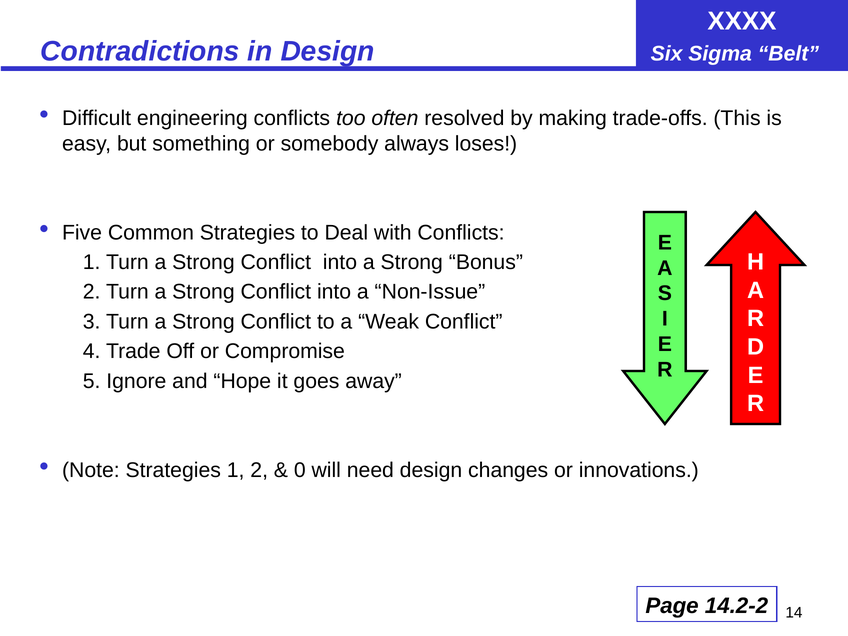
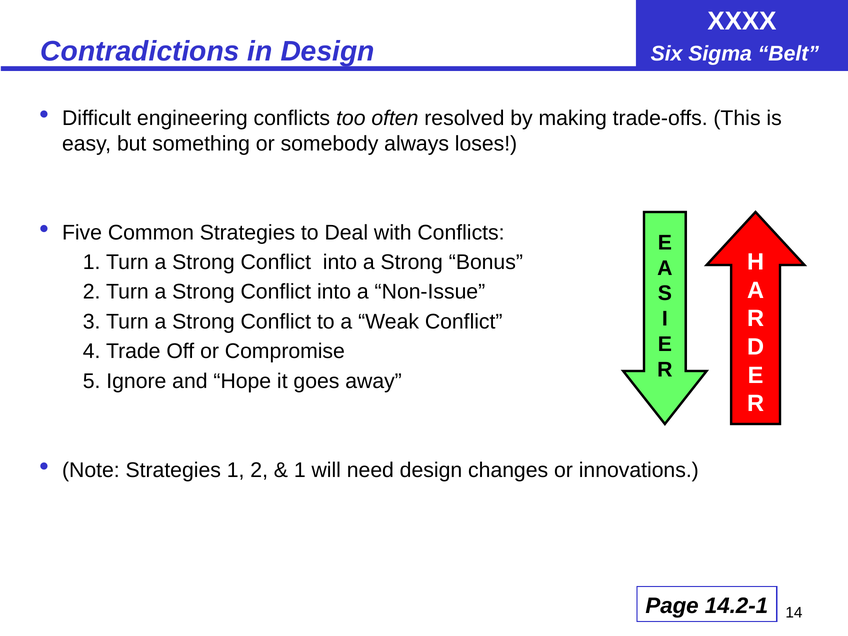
0: 0 -> 1 (300, 470)
14.2-2: 14.2-2 -> 14.2-1 (737, 606)
